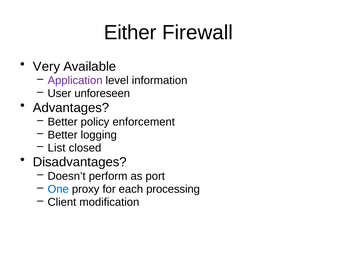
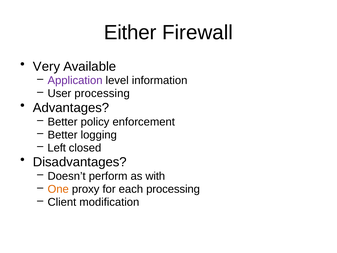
User unforeseen: unforeseen -> processing (102, 93)
List: List -> Left (57, 148)
port: port -> with (155, 176)
One colour: blue -> orange (58, 189)
